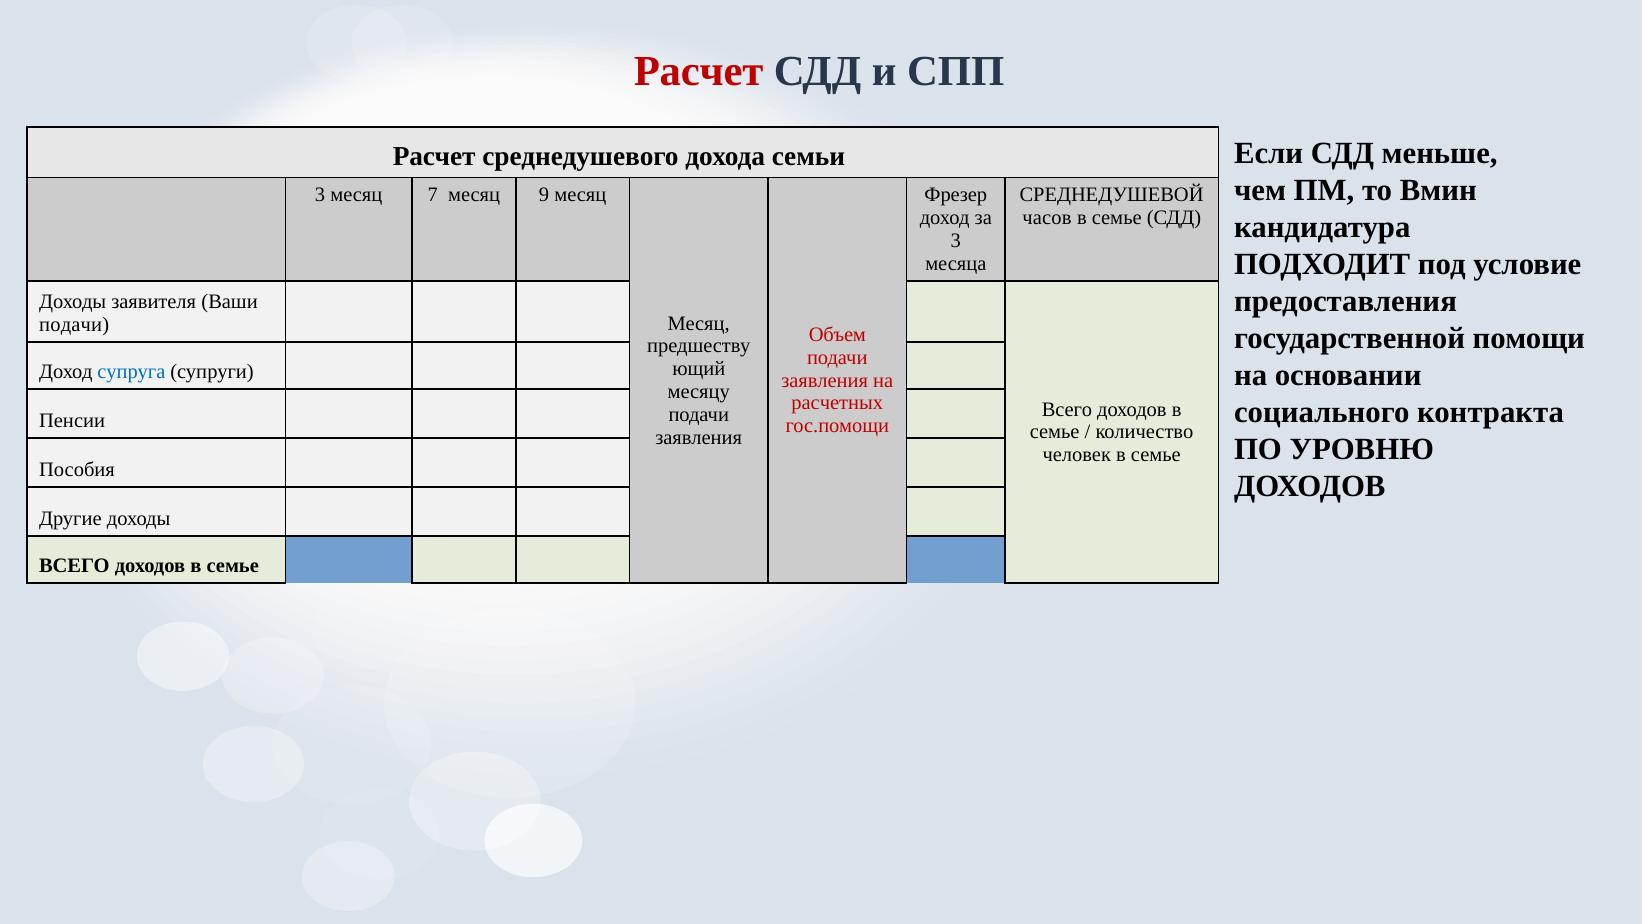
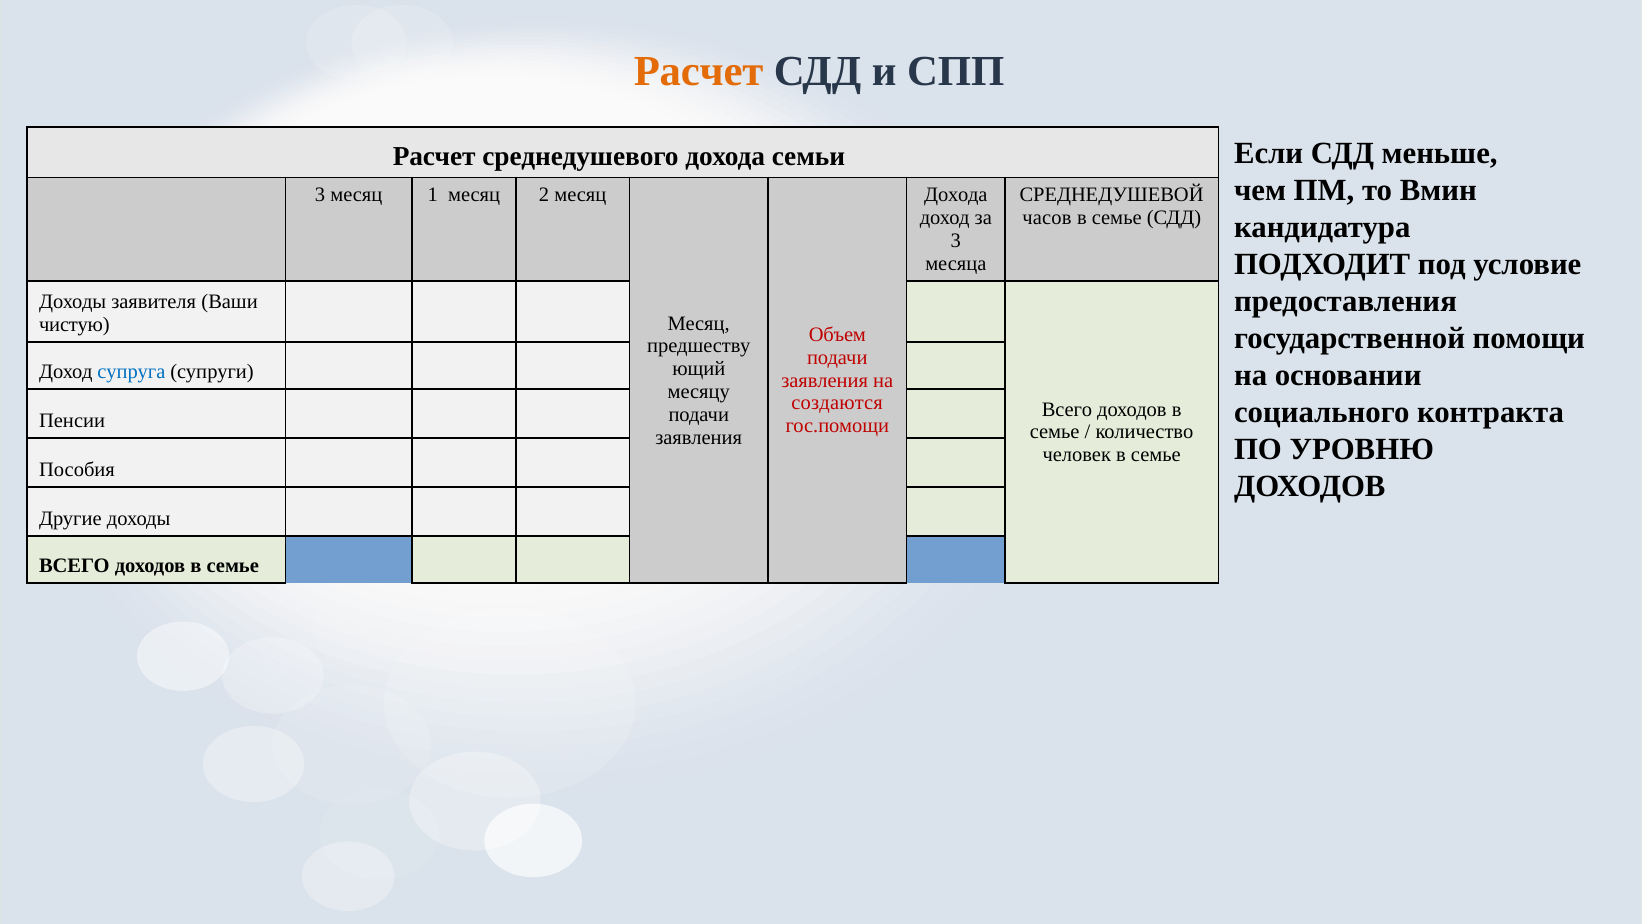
Расчет colour: red -> orange (699, 72)
7: 7 -> 1 (433, 195)
9: 9 -> 2 (544, 195)
Фрезер: Фрезер -> Дохода (956, 195)
подачи: подачи -> чистую (74, 324)
расчетных: расчетных -> создаются (837, 403)
